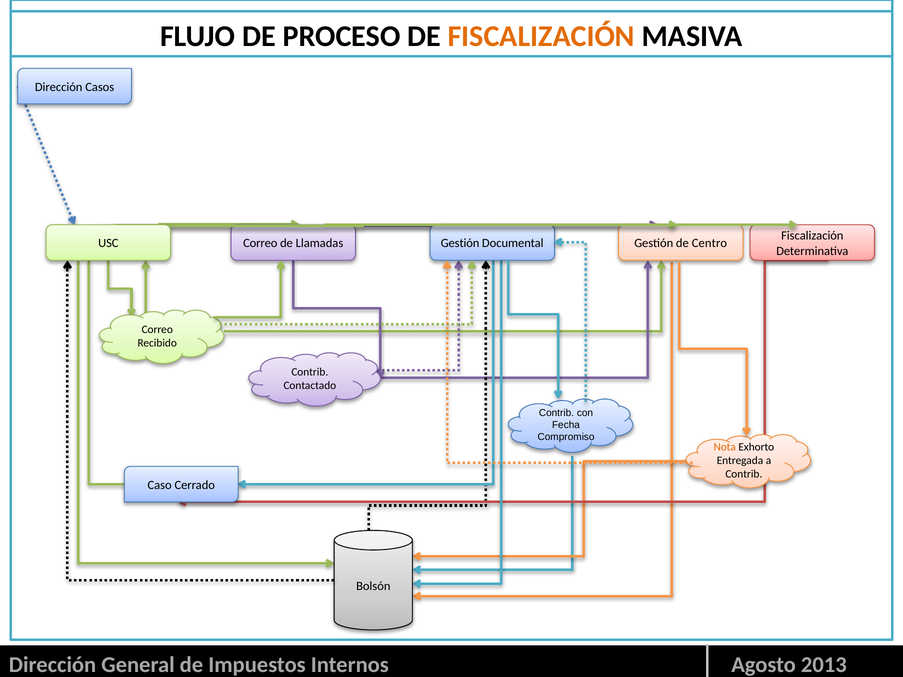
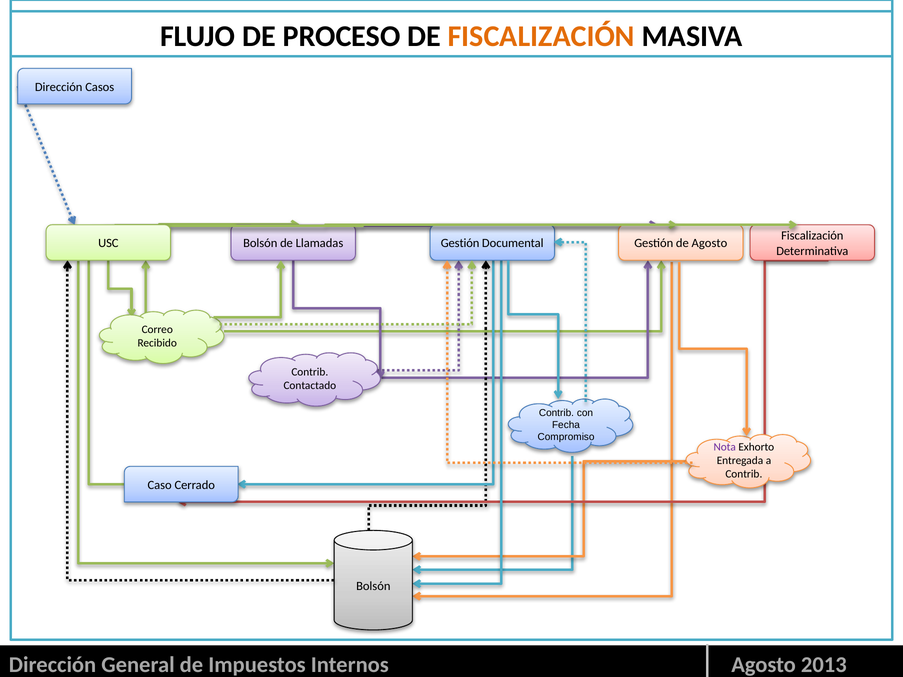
Correo: Correo -> Bolsón (260, 243)
de Centro: Centro -> Agosto (709, 243)
Nota colour: orange -> purple (725, 447)
